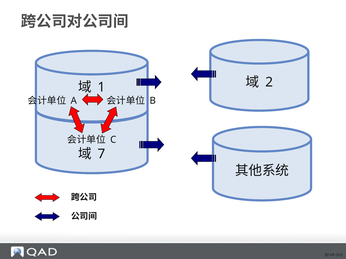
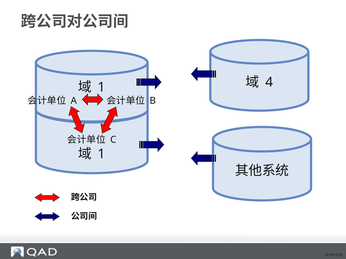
2: 2 -> 4 (269, 82)
7: 7 -> 1 (102, 154)
